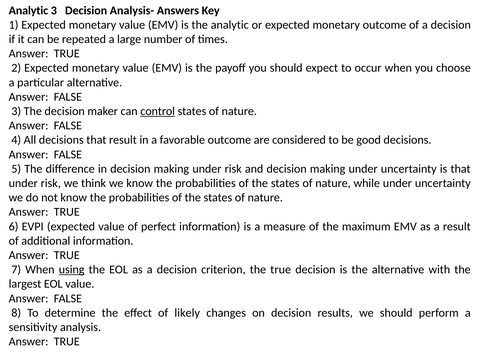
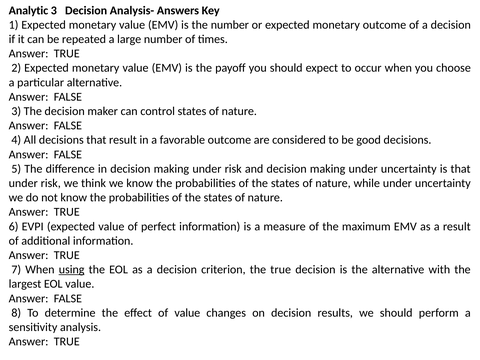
the analytic: analytic -> number (230, 25)
control underline: present -> none (158, 111)
of likely: likely -> value (187, 313)
